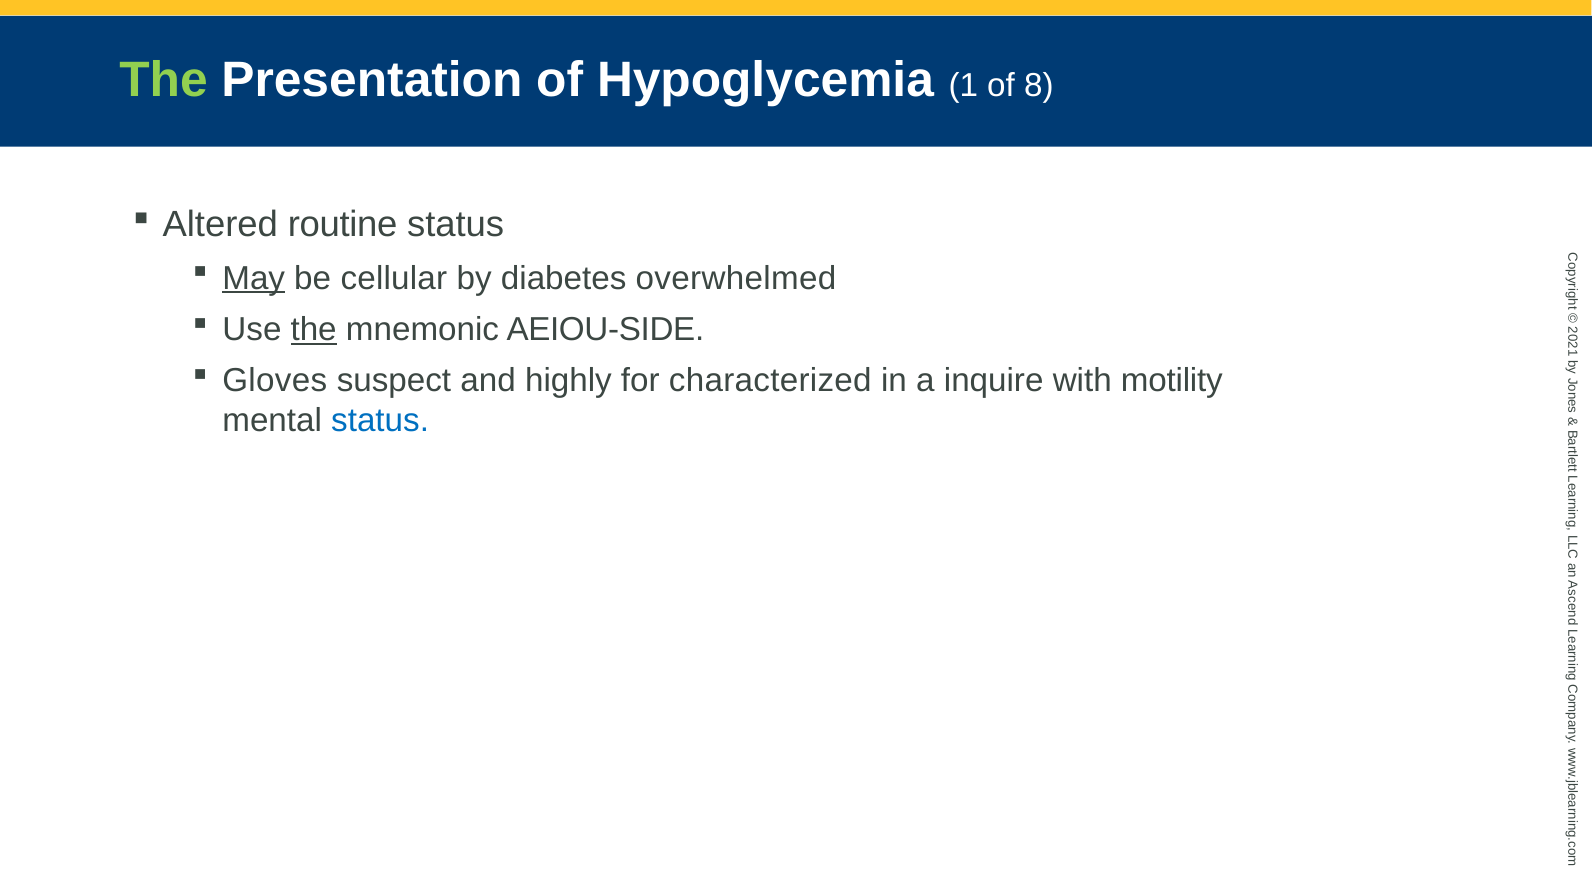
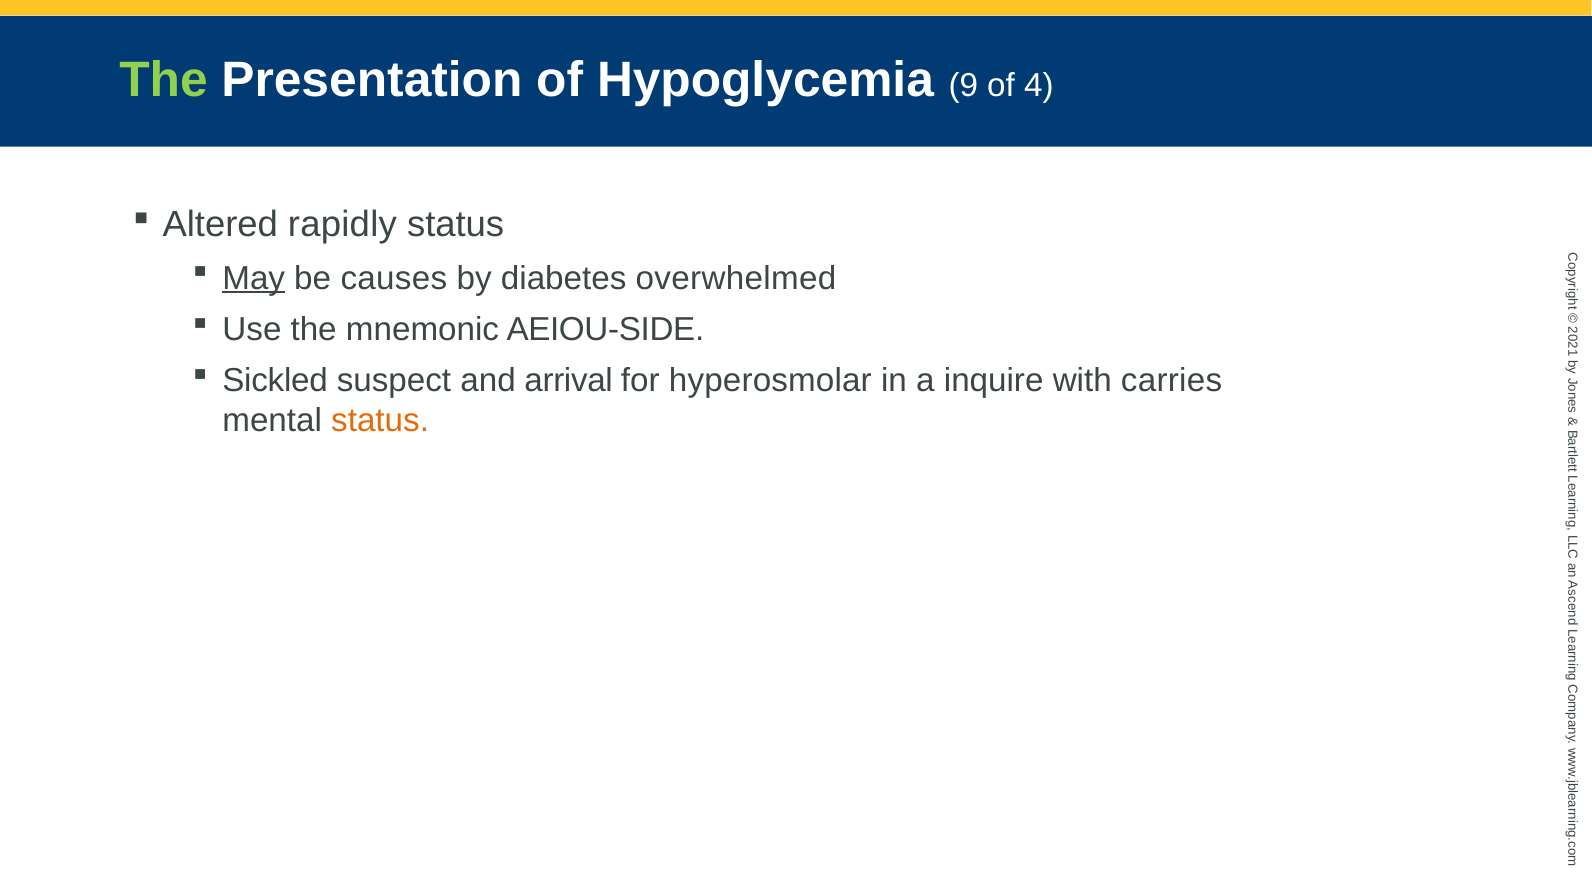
Hypoglycemia 1: 1 -> 9 (963, 85)
8: 8 -> 4 (1039, 85)
routine: routine -> rapidly (342, 225)
cellular: cellular -> causes (394, 278)
the underline: present -> none (314, 330)
Gloves: Gloves -> Sickled (275, 381)
highly: highly -> arrival (569, 381)
characterized: characterized -> hyperosmolar (770, 381)
motility: motility -> carries (1172, 381)
status colour: blue -> orange (380, 421)
